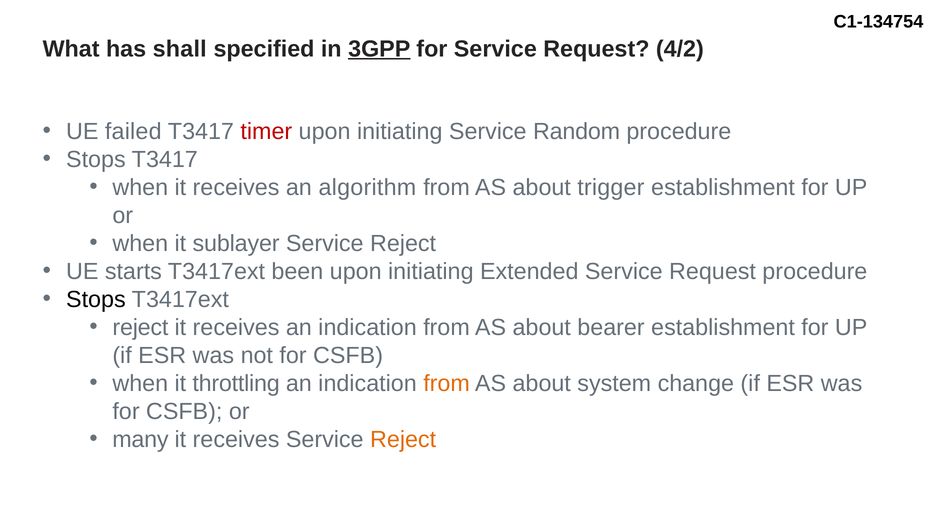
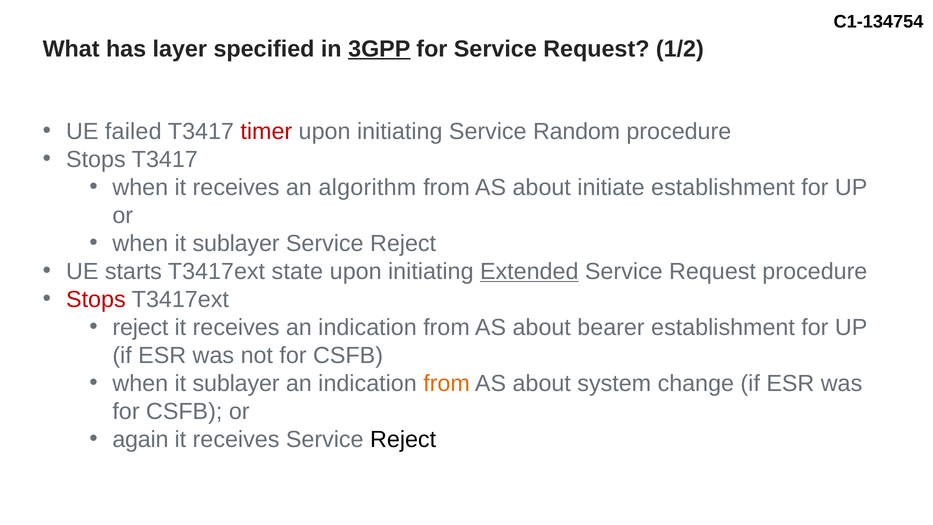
shall: shall -> layer (180, 49)
4/2: 4/2 -> 1/2 (680, 49)
trigger: trigger -> initiate (611, 187)
been: been -> state (297, 271)
Extended underline: none -> present (529, 271)
Stops colour: black -> red (96, 299)
throttling: throttling -> sublayer (236, 383)
many: many -> again (140, 439)
Reject colour: orange -> black (403, 439)
